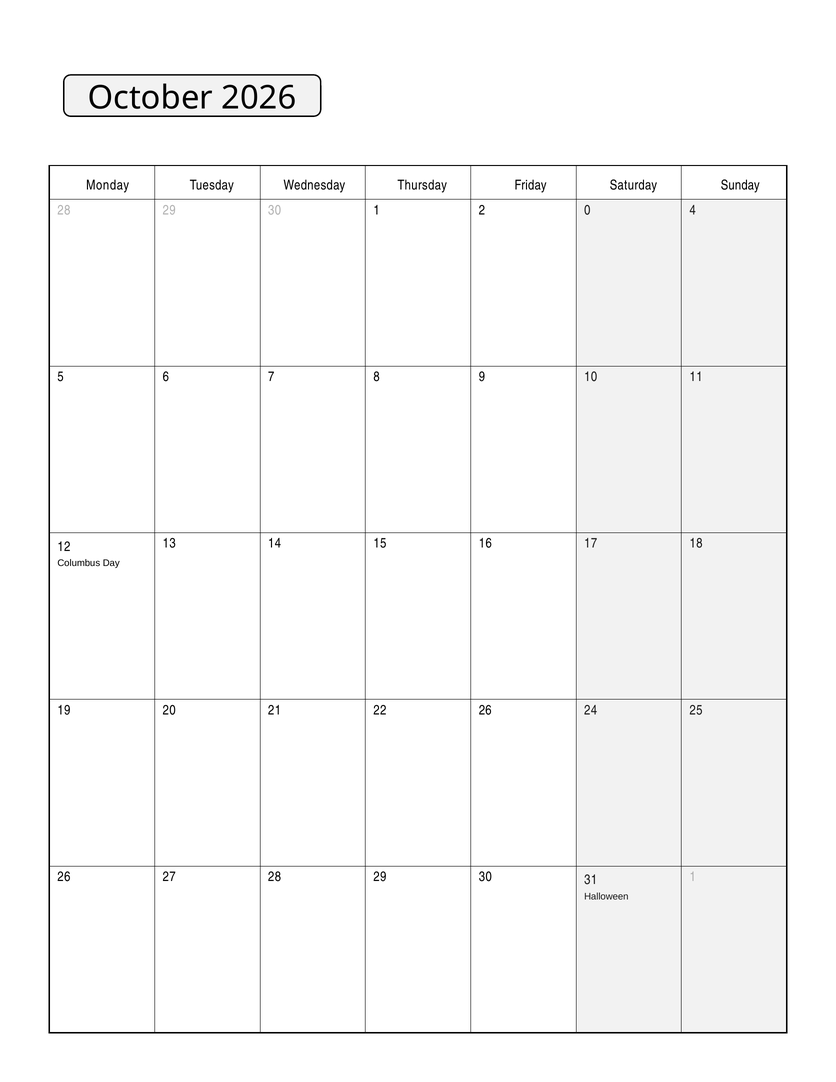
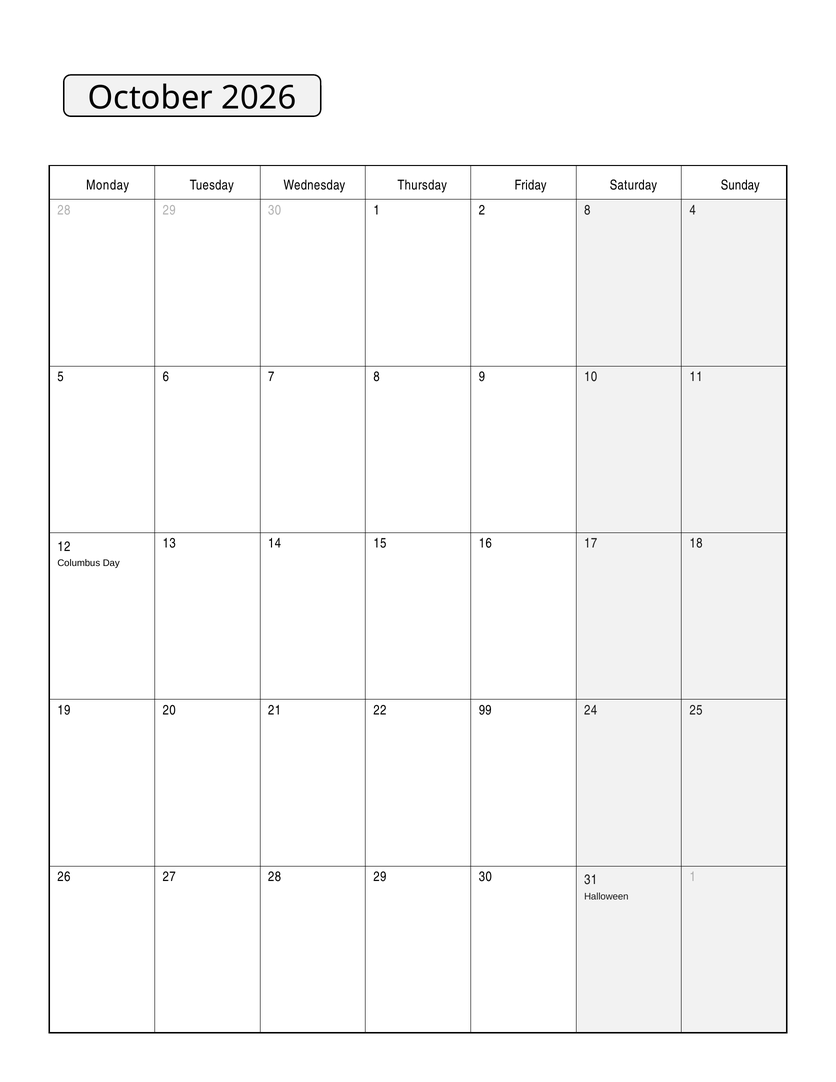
2 0: 0 -> 8 (587, 210)
22 26: 26 -> 99 (485, 710)
